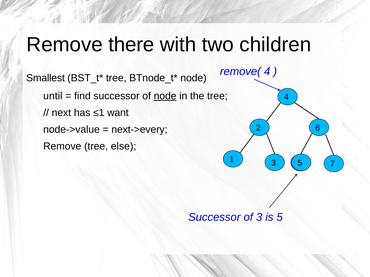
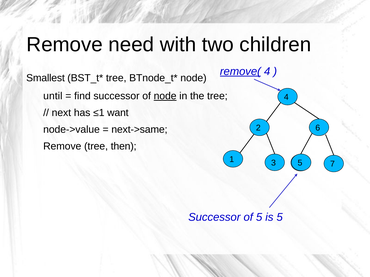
there: there -> need (131, 45)
remove( underline: none -> present (240, 72)
next->every: next->every -> next->same (139, 130)
else: else -> then (124, 146)
of 3: 3 -> 5 (259, 218)
